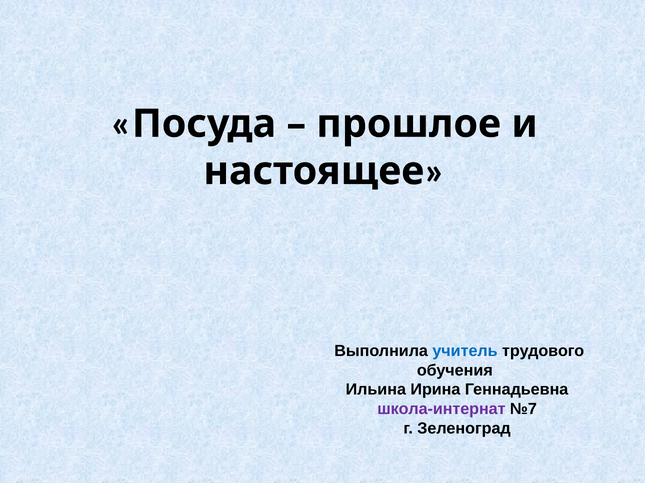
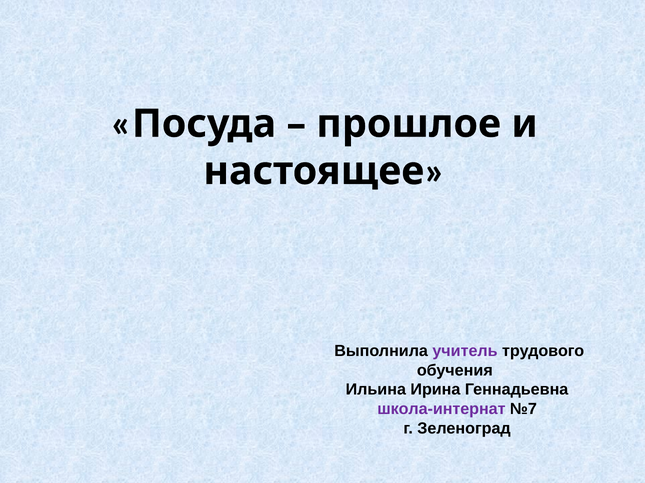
учитель colour: blue -> purple (465, 352)
